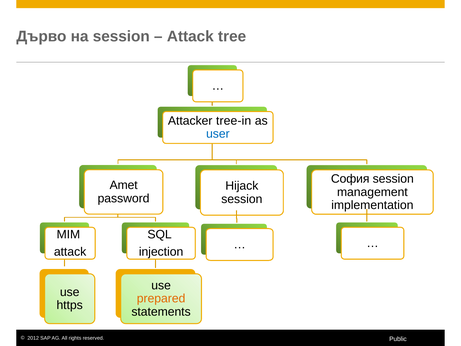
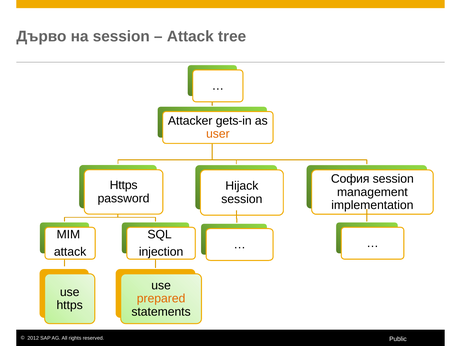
tree-in: tree-in -> gets-in (234, 121)
user colour: blue -> orange (218, 134)
Amet: Amet -> Https (124, 185)
